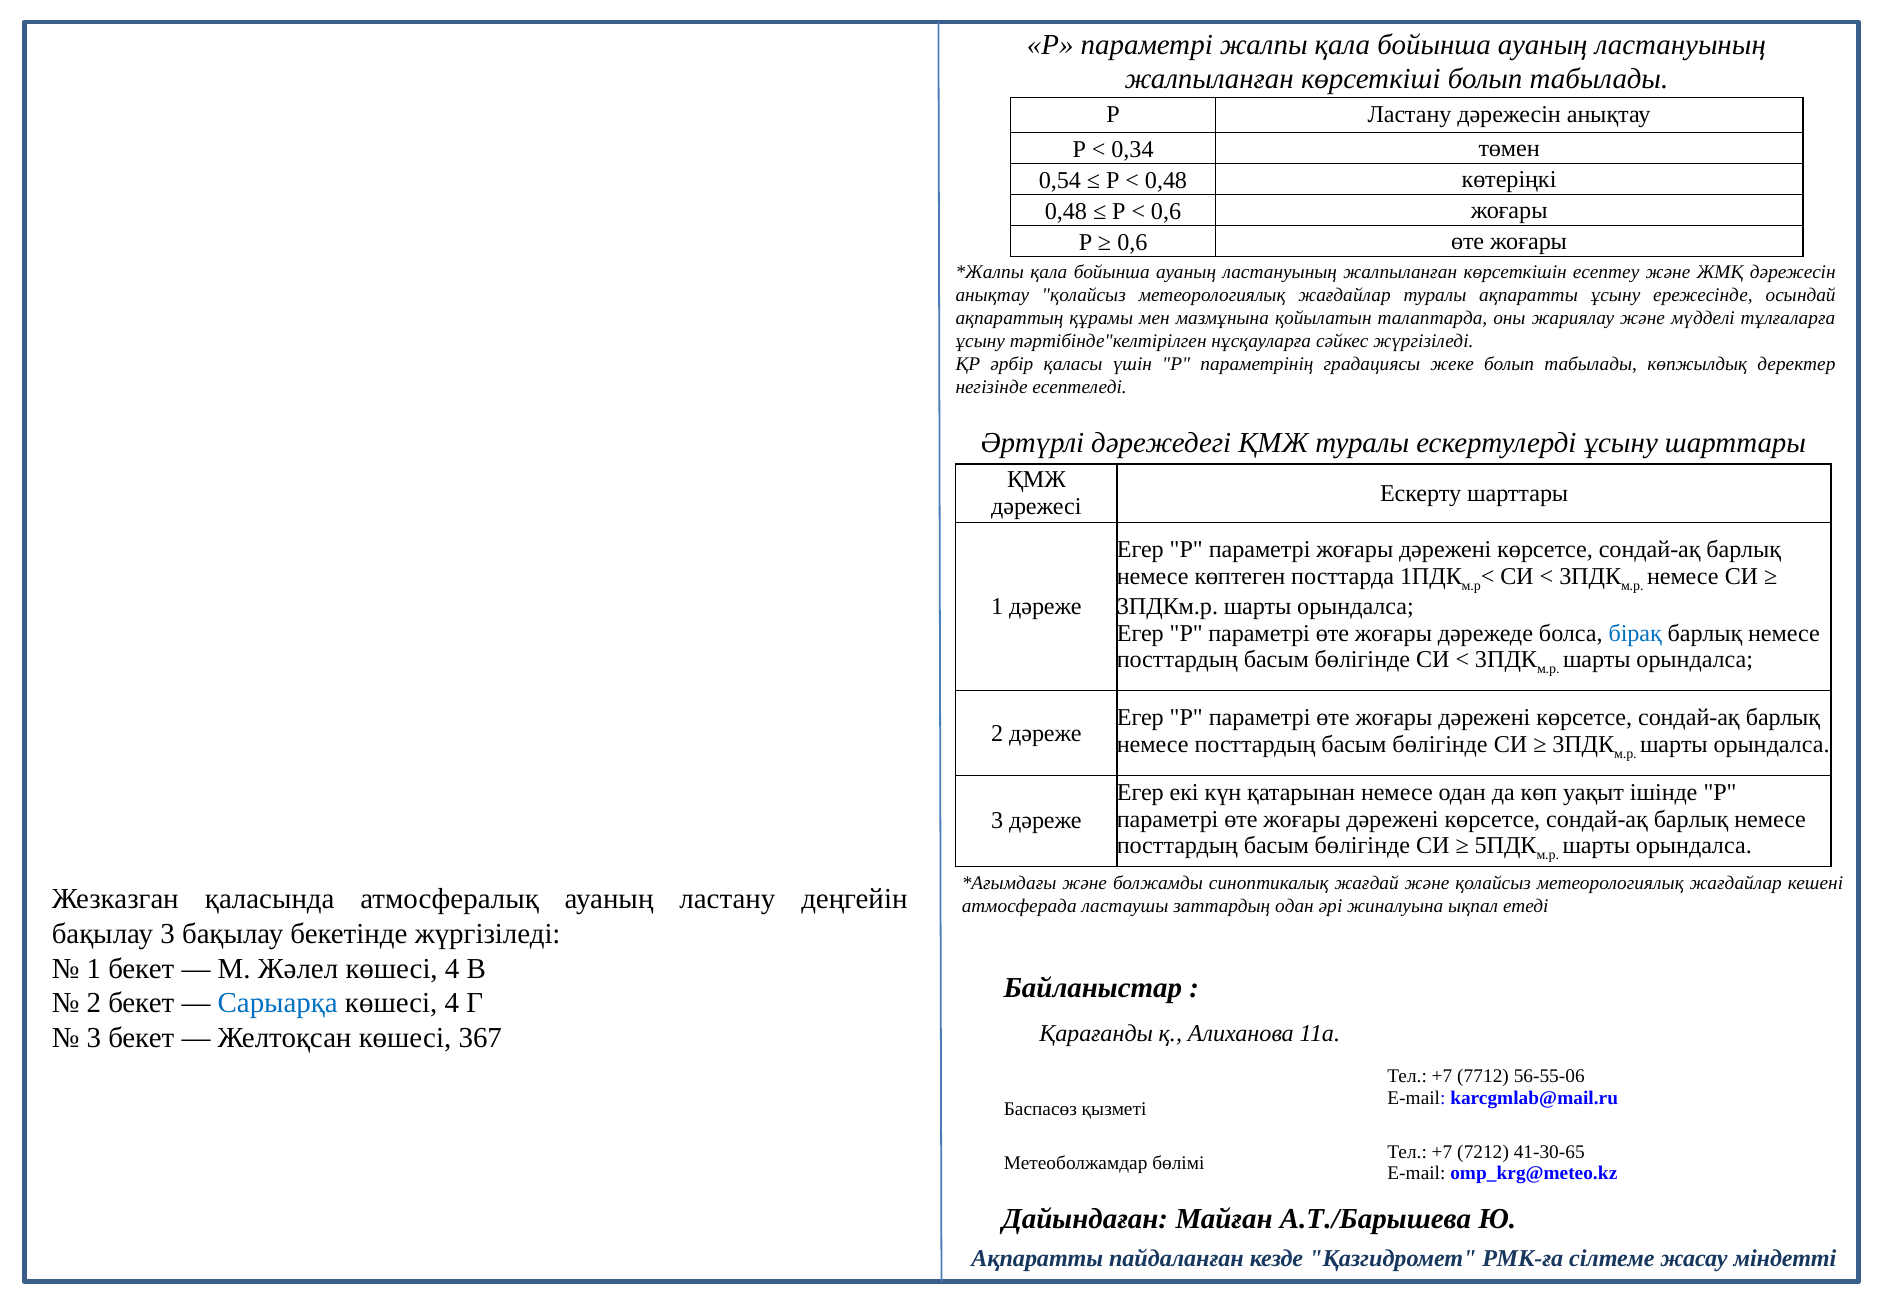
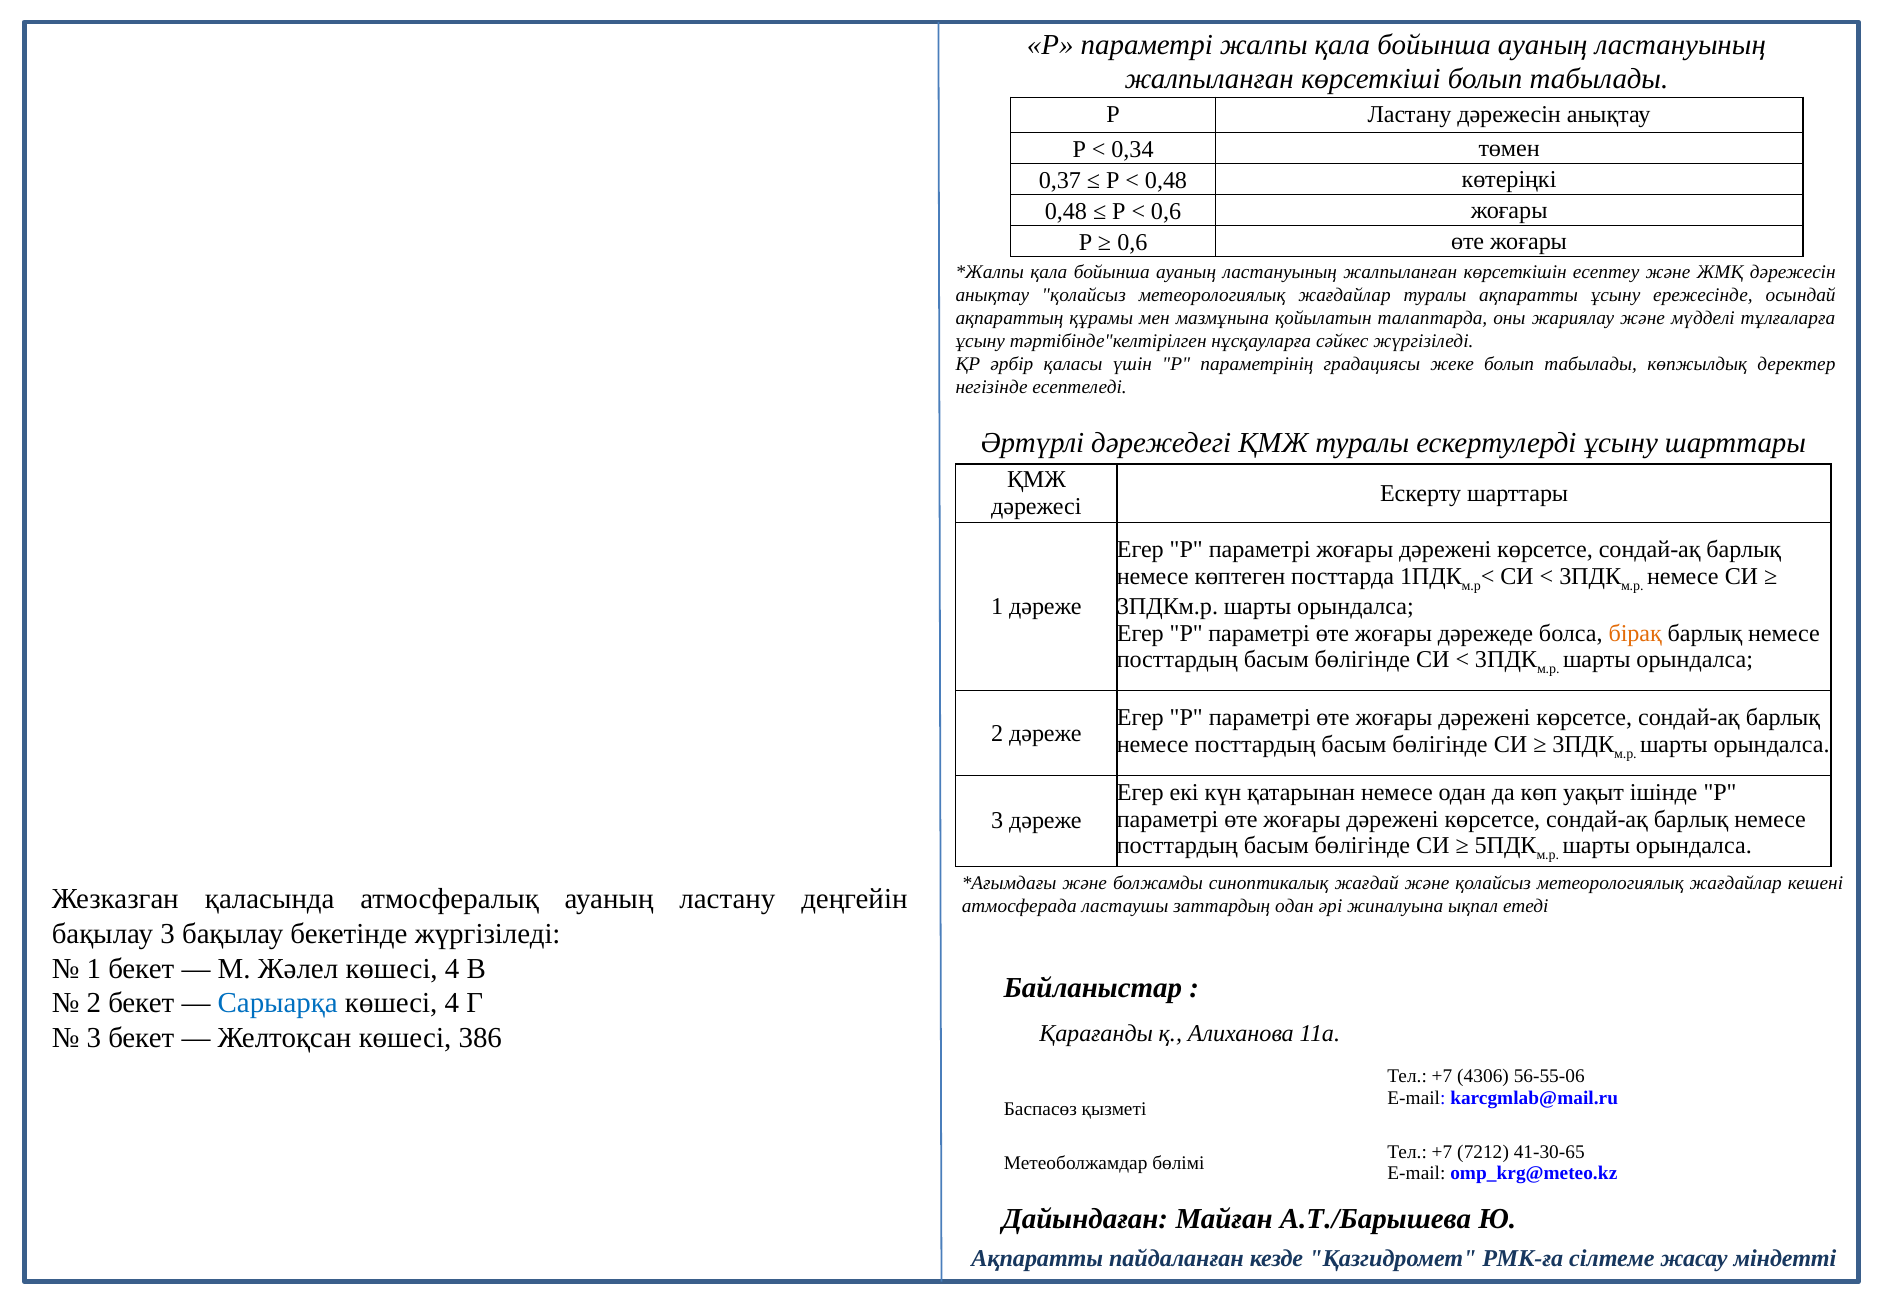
0,54: 0,54 -> 0,37 (1060, 180)
бірақ colour: blue -> orange (1635, 633)
367: 367 -> 386 (480, 1038)
7712: 7712 -> 4306 (1483, 1076)
